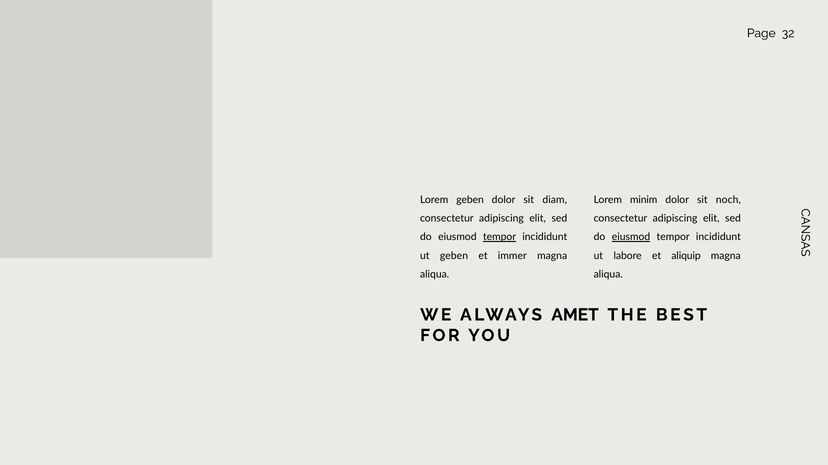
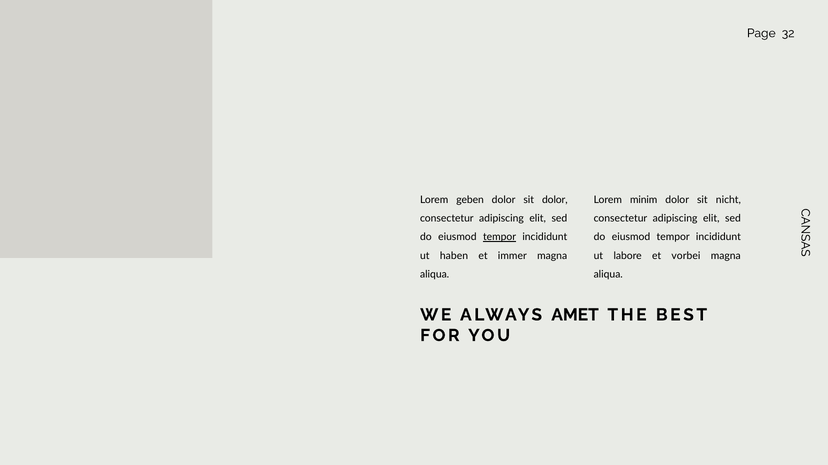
sit diam: diam -> dolor (555, 200)
noch: noch -> nicht (728, 200)
eiusmod underline: present -> none (631, 237)
ut geben: geben -> haben (454, 256)
aliquip: aliquip -> vorbei (686, 256)
